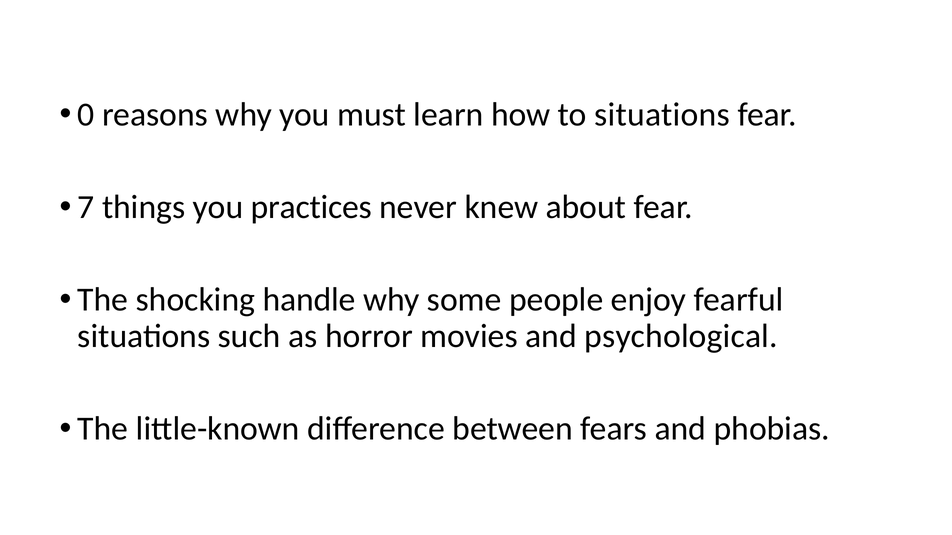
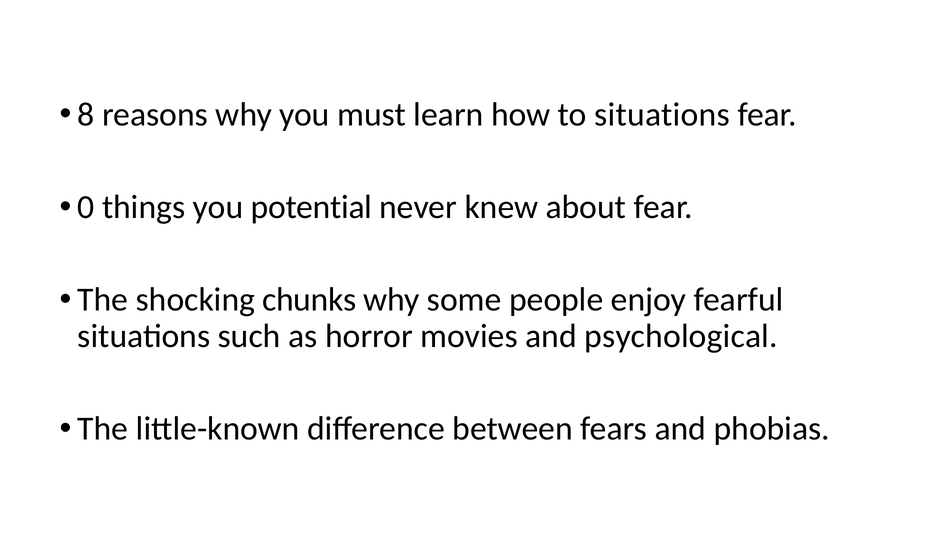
0: 0 -> 8 (86, 115)
7: 7 -> 0 (86, 207)
practices: practices -> potential (311, 207)
handle: handle -> chunks (309, 300)
